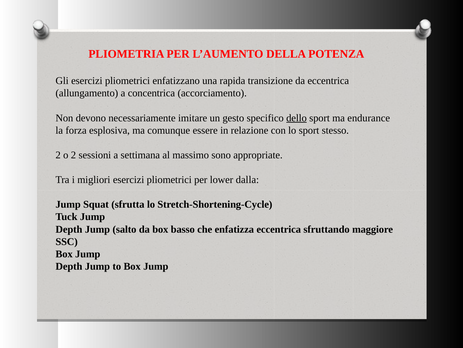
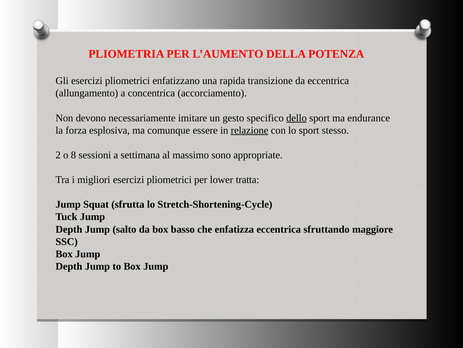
relazione underline: none -> present (250, 130)
o 2: 2 -> 8 (73, 155)
dalla: dalla -> tratta (247, 179)
